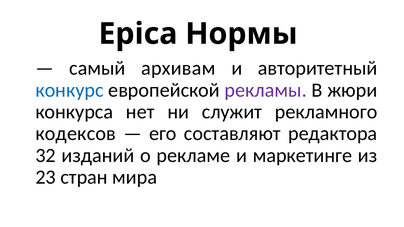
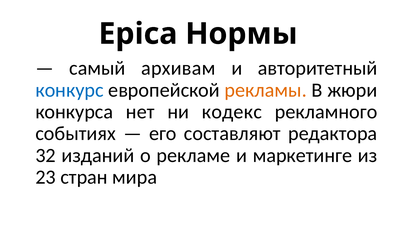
рекламы colour: purple -> orange (266, 90)
служит: служит -> кодекс (232, 112)
кодексов: кодексов -> событиях (76, 134)
